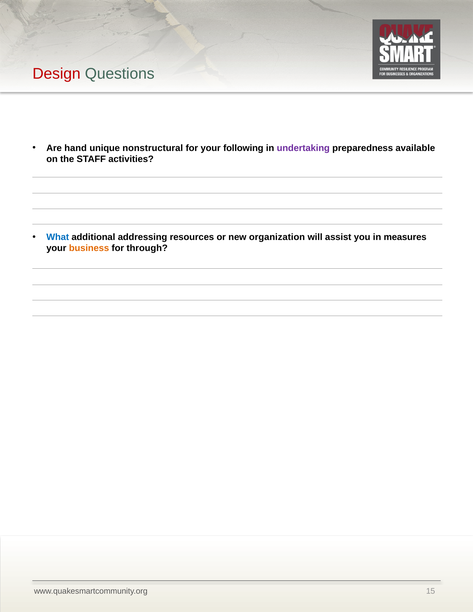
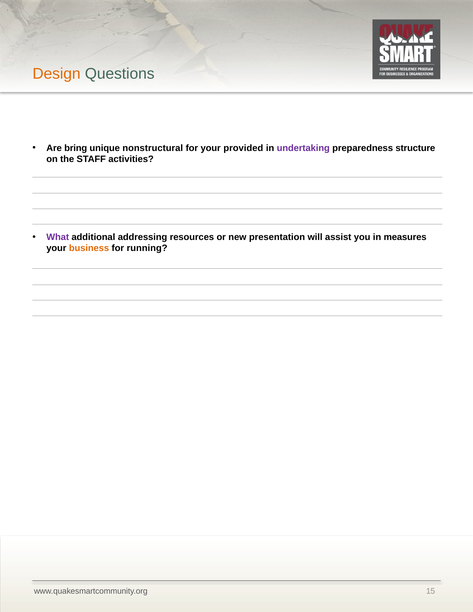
Design colour: red -> orange (57, 74)
hand: hand -> bring (76, 148)
following: following -> provided (243, 148)
available: available -> structure (415, 148)
What colour: blue -> purple (58, 237)
organization: organization -> presentation (277, 237)
through: through -> running (147, 248)
